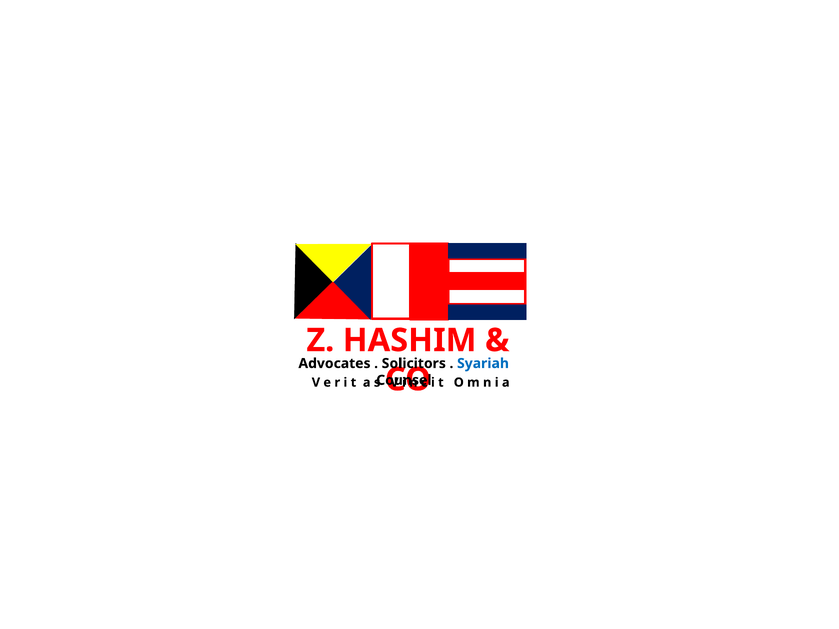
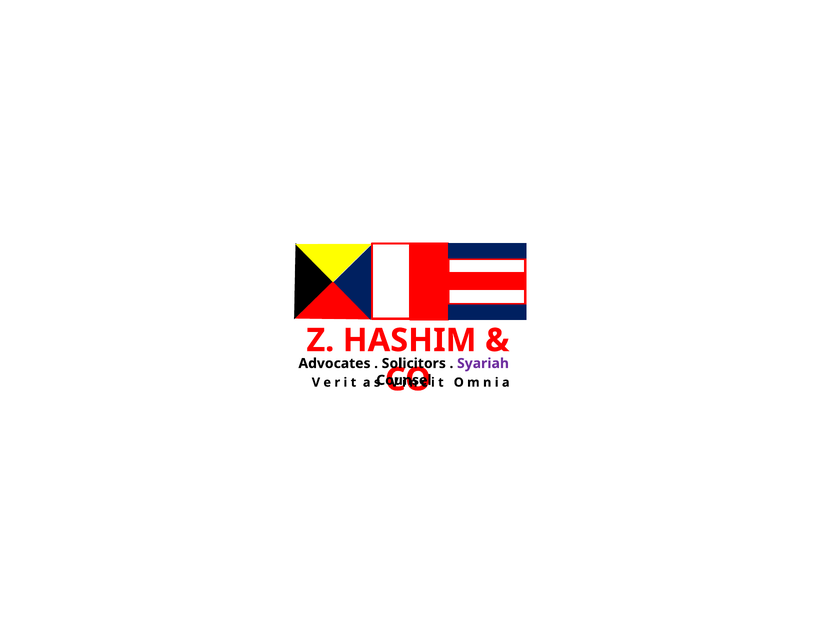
Syariah colour: blue -> purple (483, 364)
